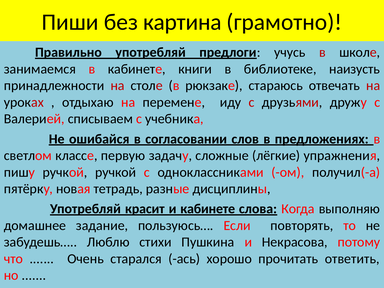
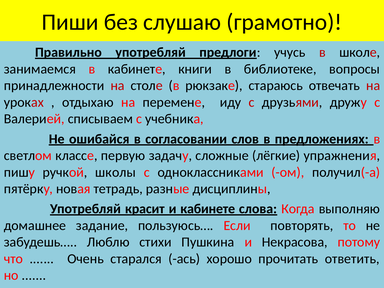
картина: картина -> слушаю (182, 22)
наизусть: наизусть -> вопросы (355, 69)
ручкой ручкой: ручкой -> школы (116, 172)
